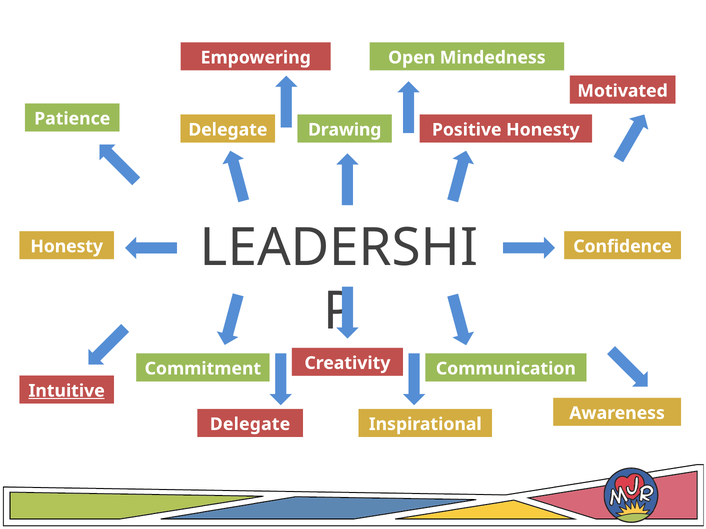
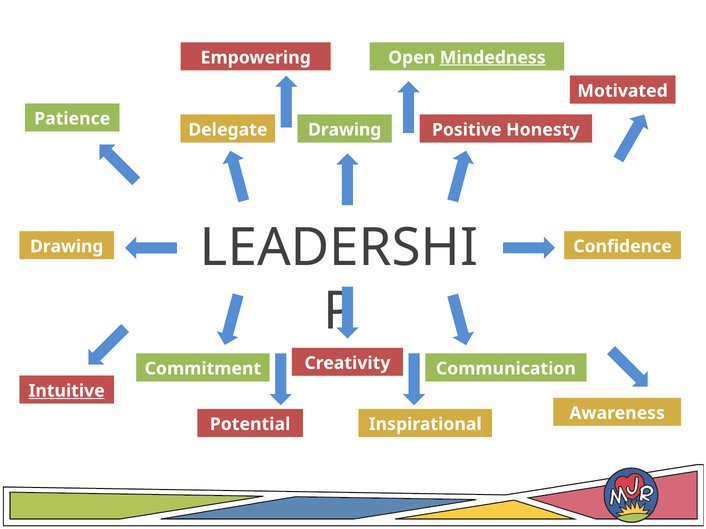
Mindedness underline: none -> present (493, 58)
Honesty: Honesty -> Drawing (67, 247)
Delegate: Delegate -> Potential (250, 425)
